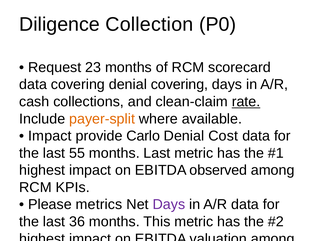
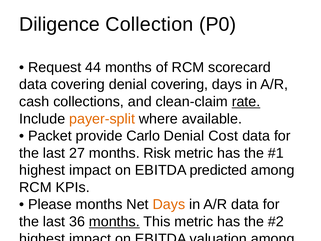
23: 23 -> 44 (93, 67)
Impact: Impact -> Packet (50, 136)
55: 55 -> 27 (77, 153)
months Last: Last -> Risk (157, 153)
observed: observed -> predicted (218, 170)
Please metrics: metrics -> months (99, 204)
Days colour: purple -> orange (169, 204)
months underline: none -> present (114, 221)
